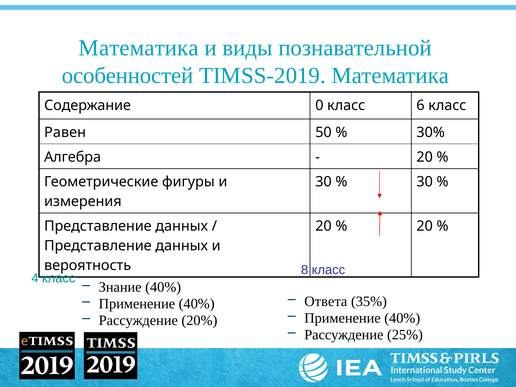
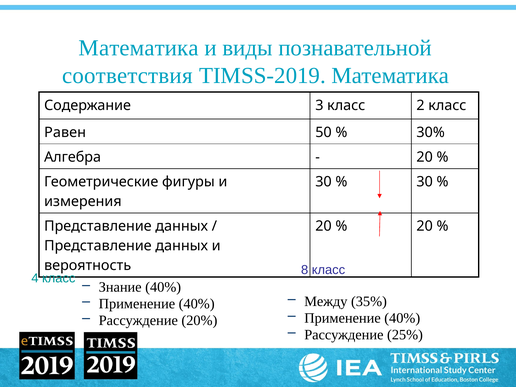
особенностей: особенностей -> соответствия (127, 76)
0: 0 -> 3 (319, 105)
6: 6 -> 2 (421, 105)
Ответа: Ответа -> Между (326, 301)
